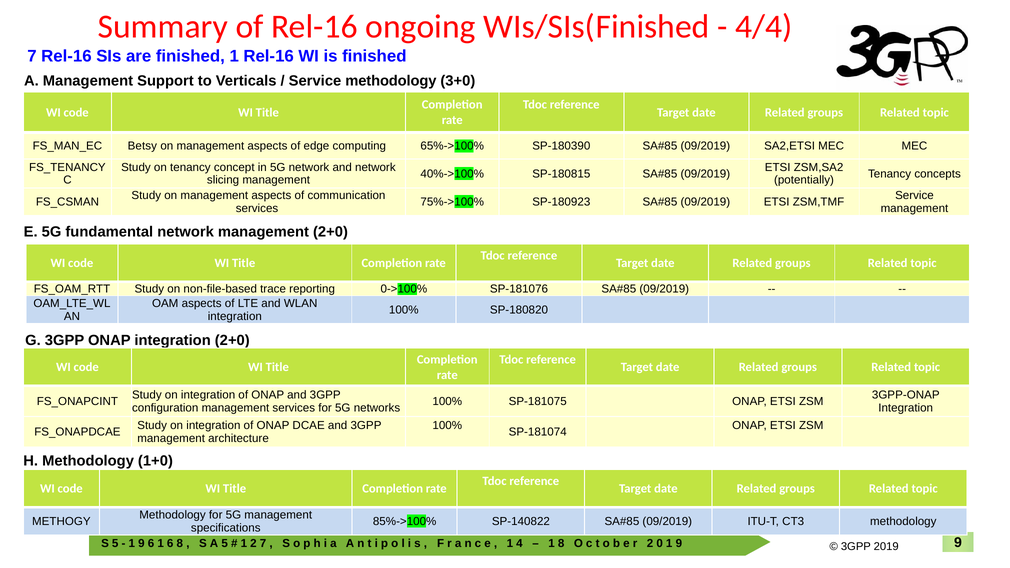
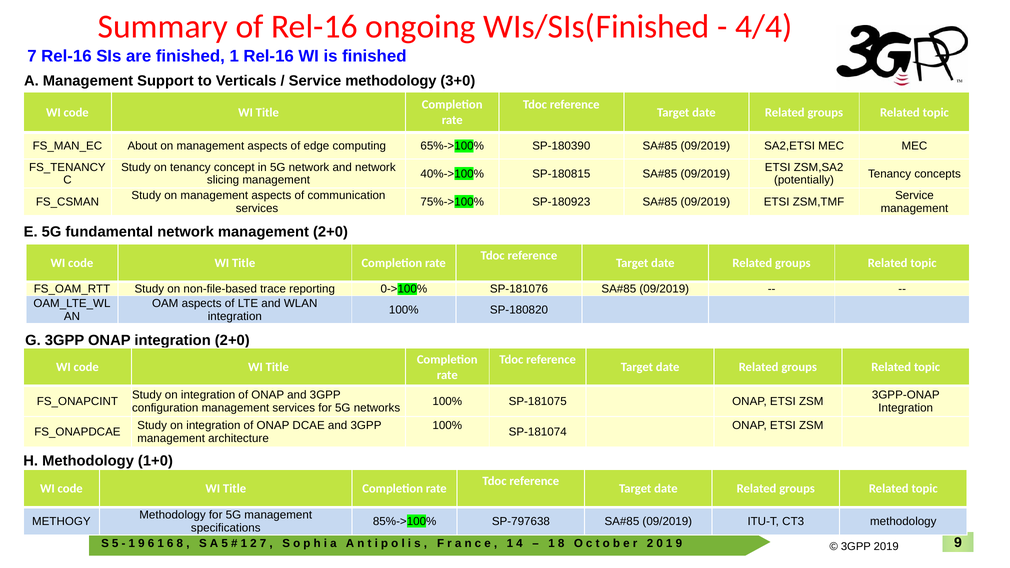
Betsy: Betsy -> About (142, 146)
SP-140822: SP-140822 -> SP-797638 (521, 522)
